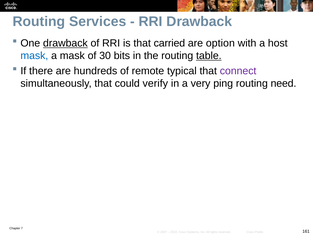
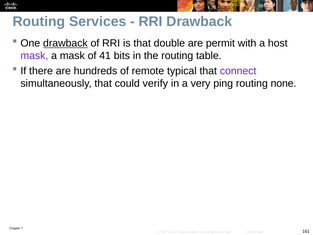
carried: carried -> double (169, 43)
option: option -> permit (220, 43)
mask colour: blue -> purple (34, 56)
30: 30 -> 41 (105, 56)
table underline: present -> none (209, 56)
need: need -> none (283, 83)
